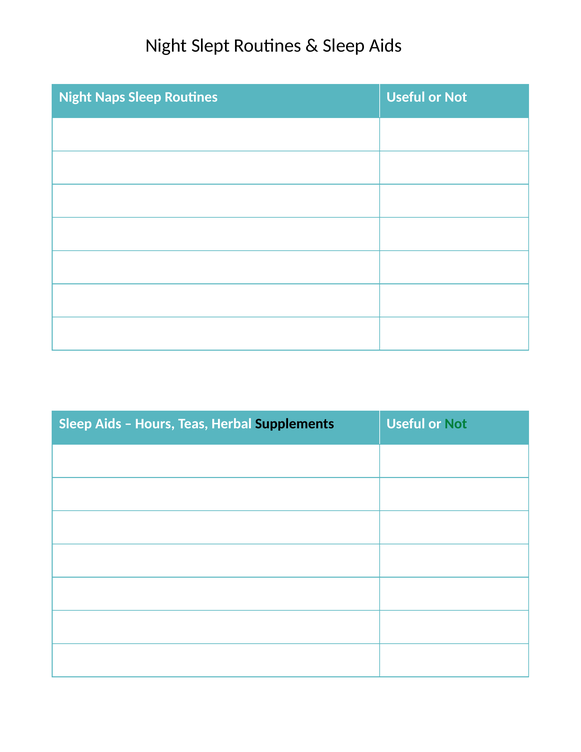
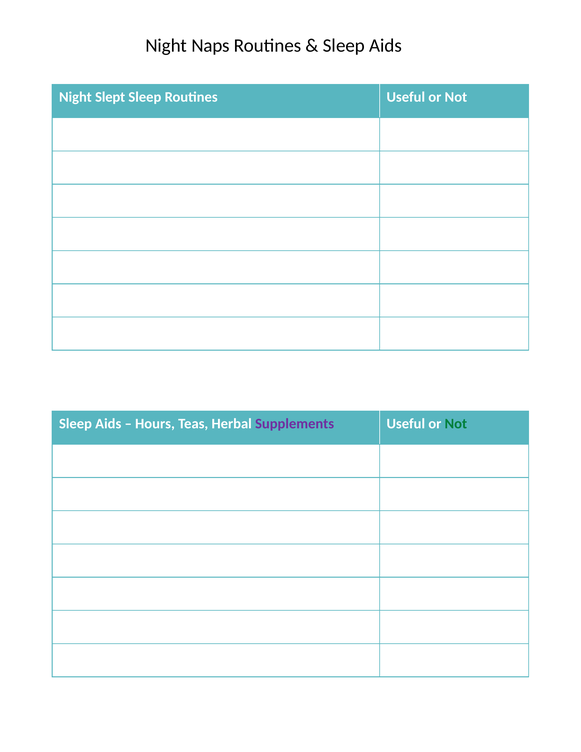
Slept: Slept -> Naps (211, 46)
Naps: Naps -> Slept (110, 97)
Supplements colour: black -> purple (295, 424)
